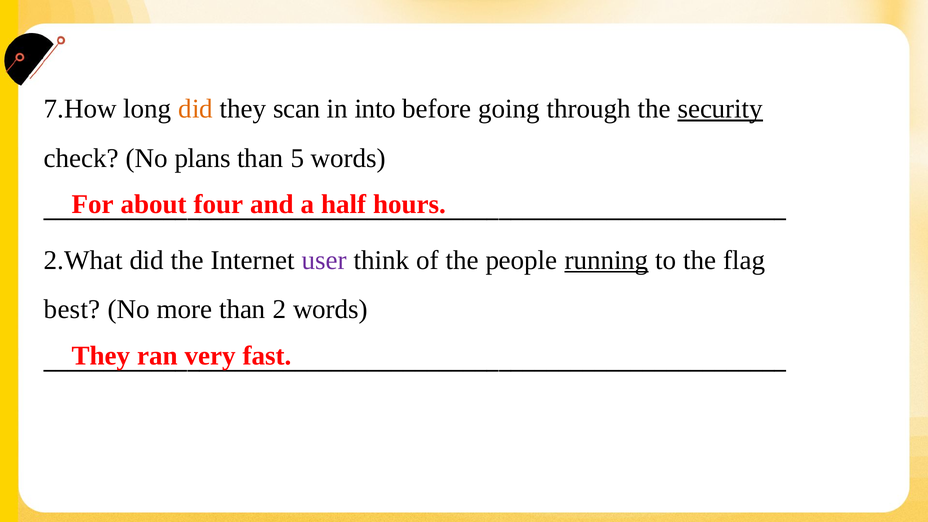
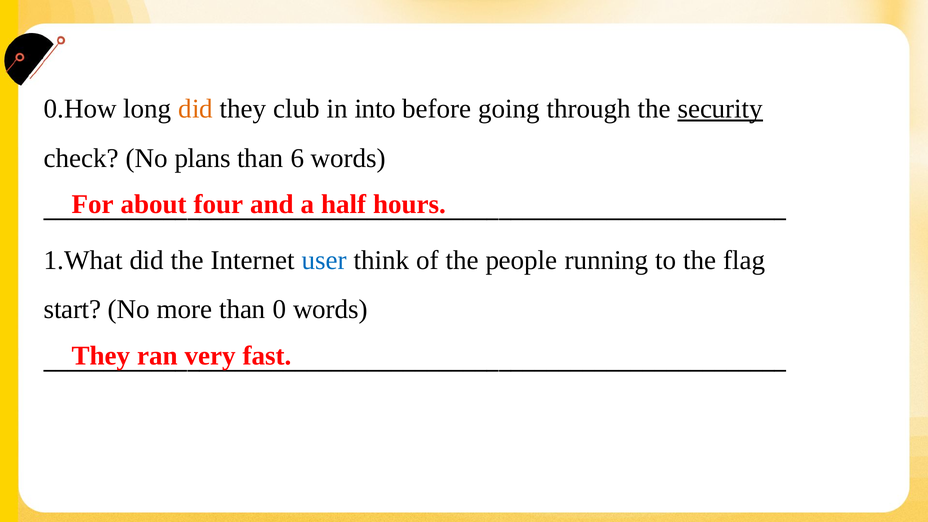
7.How: 7.How -> 0.How (80, 109)
scan: scan -> club (297, 109)
5: 5 -> 6 (297, 158)
2.What: 2.What -> 1.What (83, 260)
user colour: purple -> blue (324, 260)
running underline: present -> none (607, 260)
best: best -> start (72, 309)
2: 2 -> 0 (279, 309)
